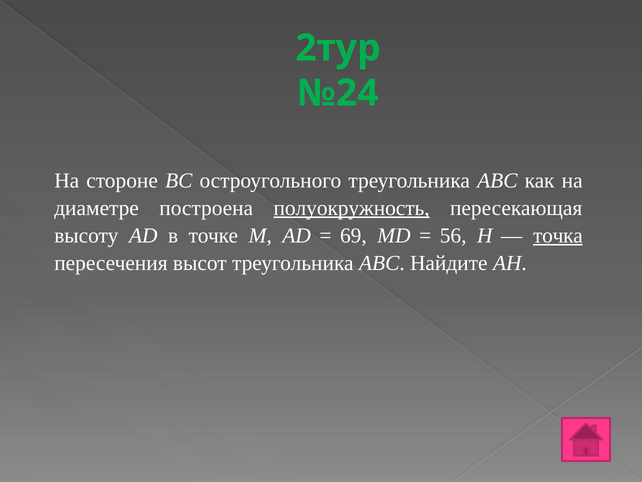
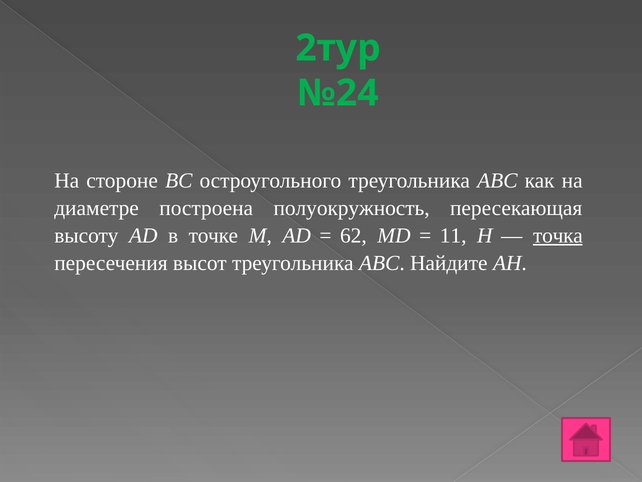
полуокружность underline: present -> none (352, 208)
69: 69 -> 62 (353, 235)
56: 56 -> 11 (453, 235)
